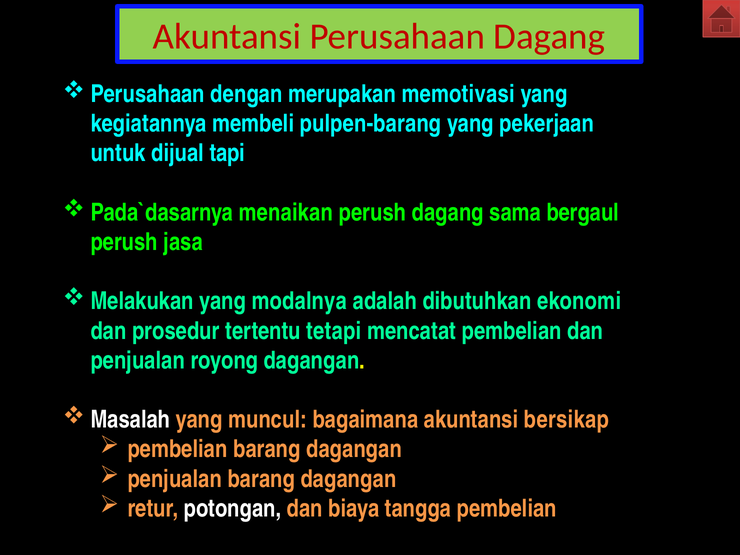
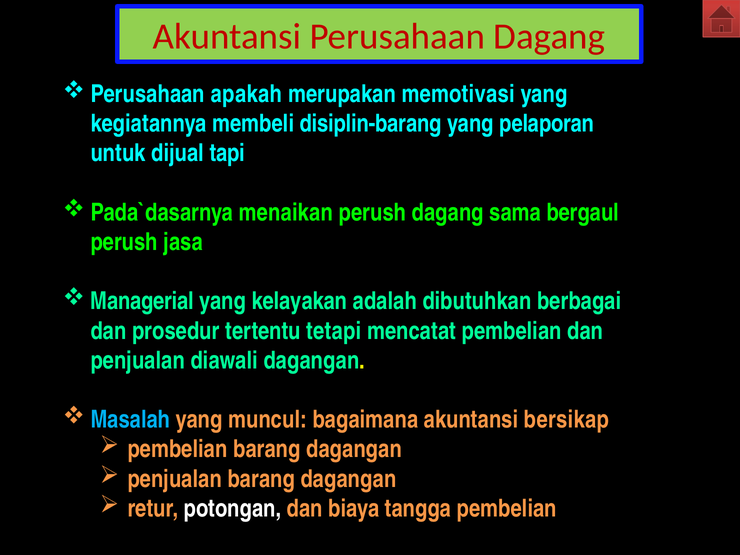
dengan: dengan -> apakah (246, 94)
pulpen-barang: pulpen-barang -> disiplin-barang (371, 124)
pekerjaan: pekerjaan -> pelaporan (547, 124)
Melakukan: Melakukan -> Managerial (142, 301)
modalnya: modalnya -> kelayakan (299, 301)
ekonomi: ekonomi -> berbagai (579, 301)
royong: royong -> diawali (224, 361)
Masalah colour: white -> light blue (130, 420)
